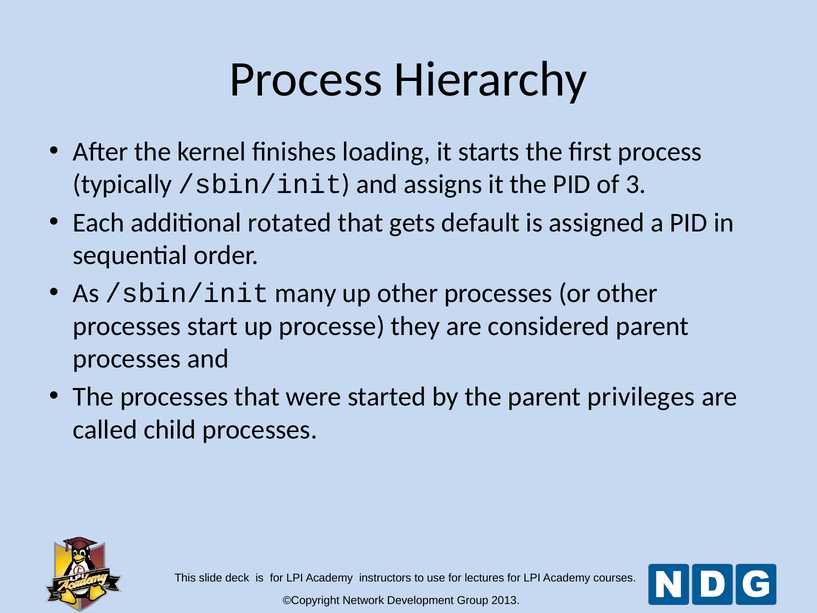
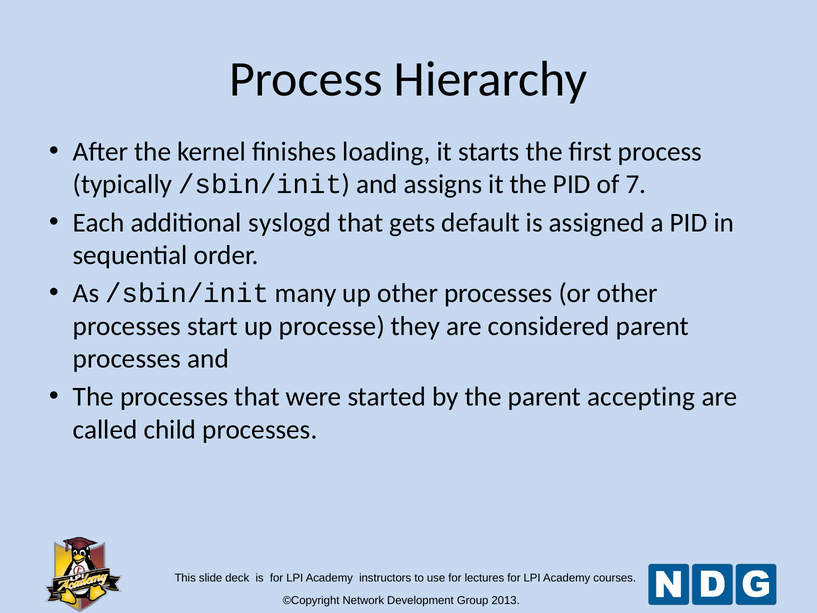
3: 3 -> 7 (636, 184)
rotated: rotated -> syslogd (290, 223)
privileges: privileges -> accepting (641, 397)
